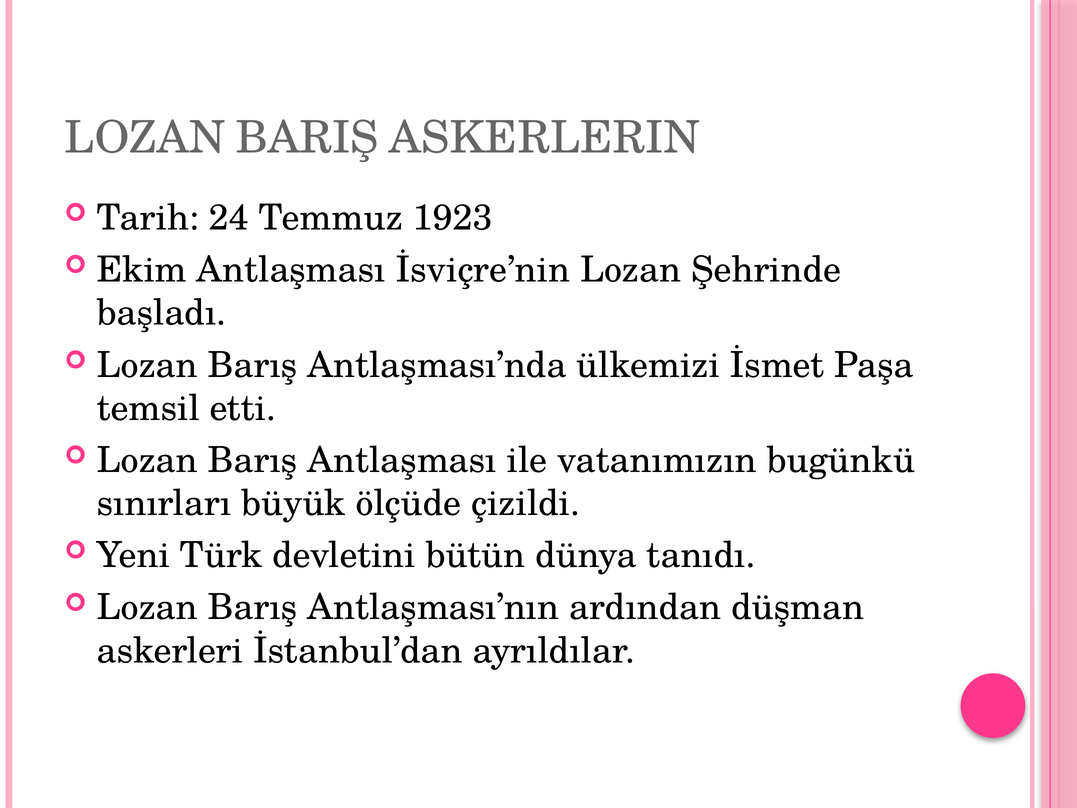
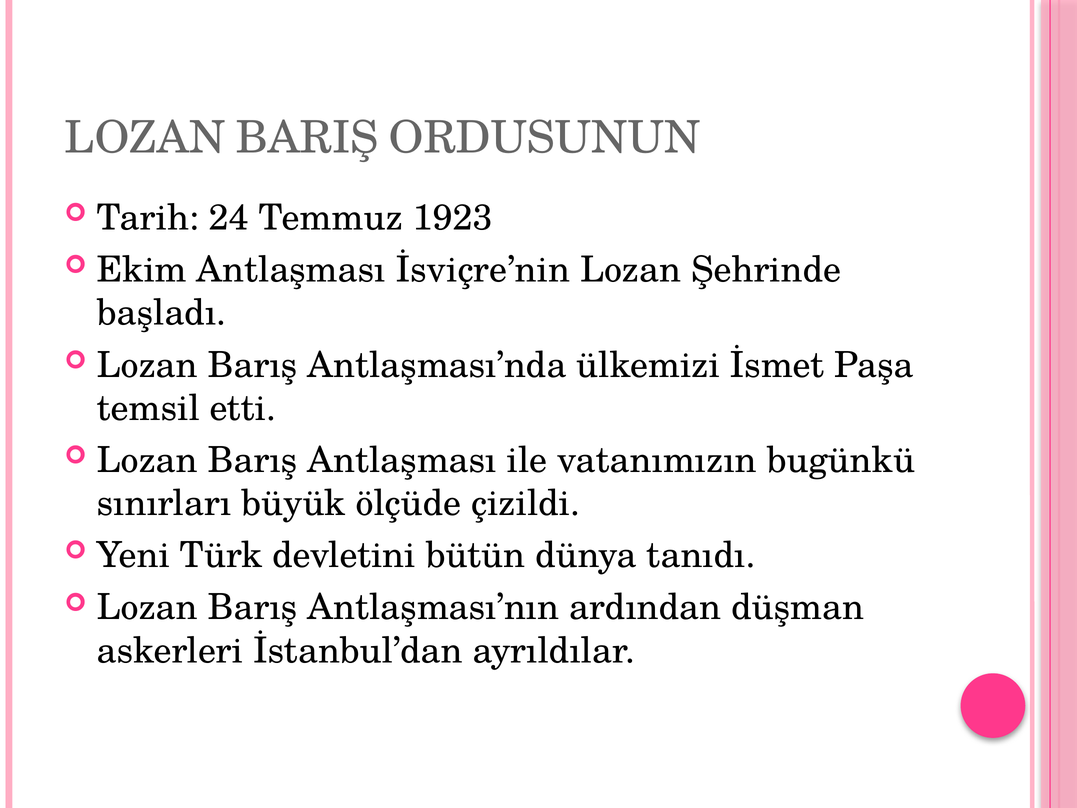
ASKERLERIN: ASKERLERIN -> ORDUSUNUN (545, 138)
